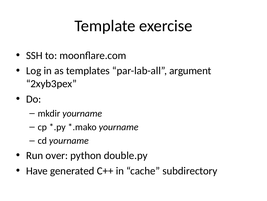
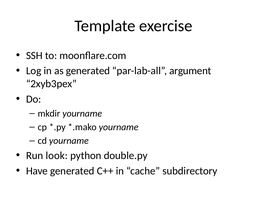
as templates: templates -> generated (88, 71)
over: over -> look (57, 155)
